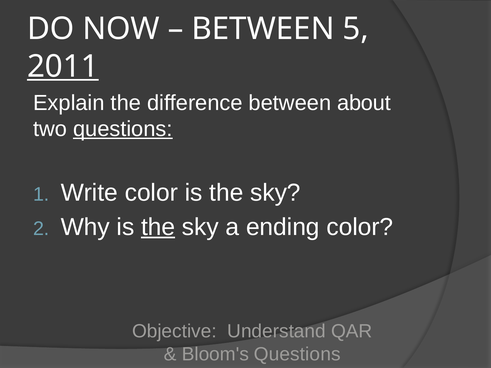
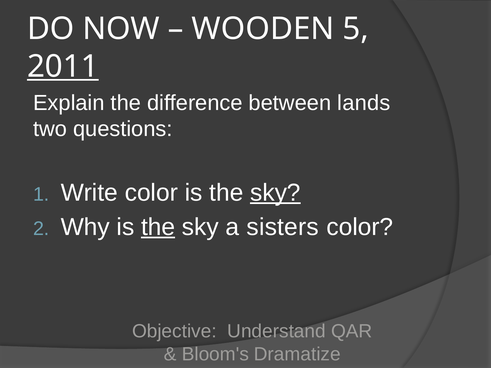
BETWEEN: BETWEEN -> WOODEN (263, 29)
about: about -> lands (364, 103)
questions underline: present -> none (123, 129)
sky underline: none -> present (275, 193)
ending: ending -> sisters (283, 227)
Bloom's Questions: Questions -> Dramatize (297, 354)
